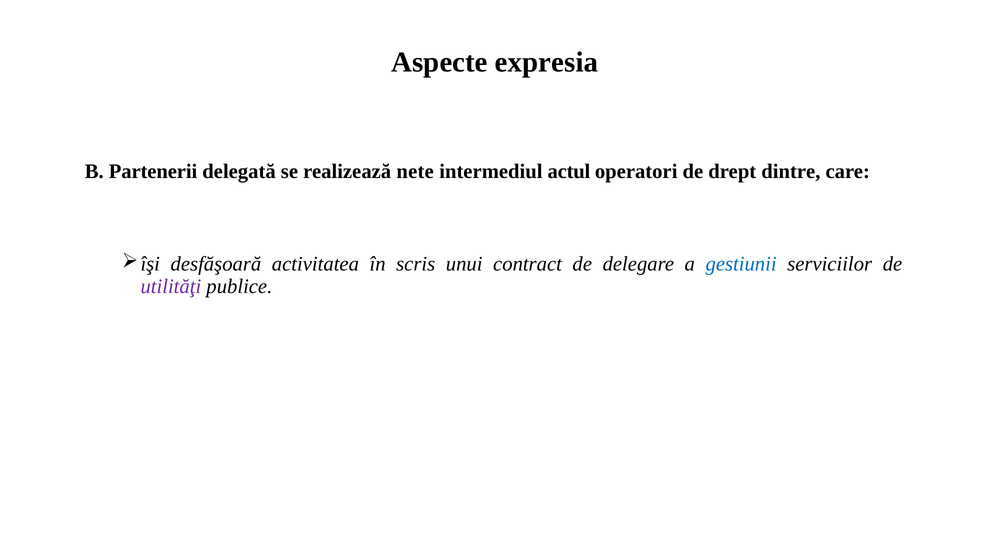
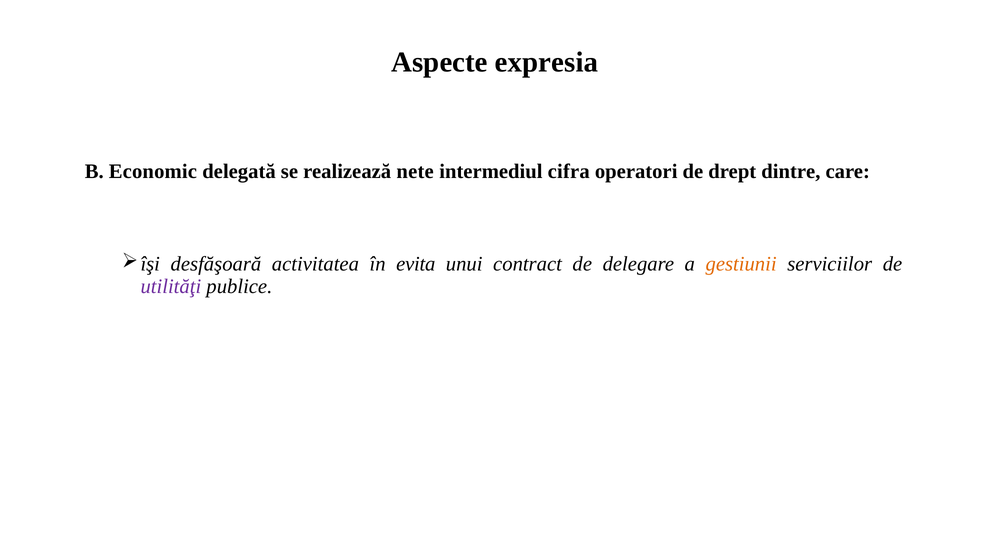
Partenerii: Partenerii -> Economic (153, 171)
actul: actul -> cifra (569, 171)
scris: scris -> evita (416, 264)
gestiunii colour: blue -> orange (741, 264)
